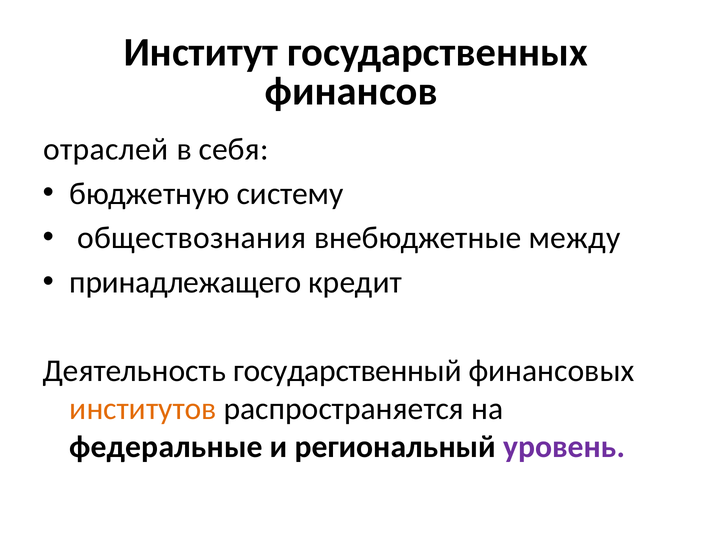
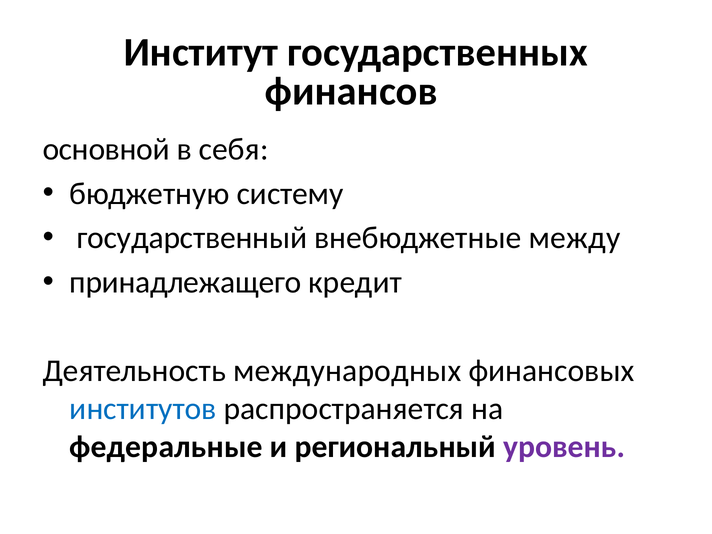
отраслей: отраслей -> основной (106, 149)
обществознания: обществознания -> государственный (192, 238)
государственный: государственный -> международных (347, 371)
институтов colour: orange -> blue (143, 409)
